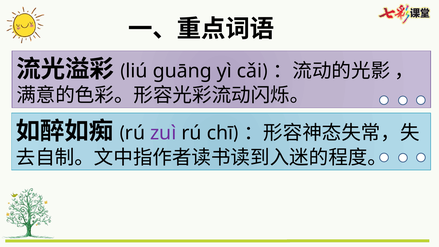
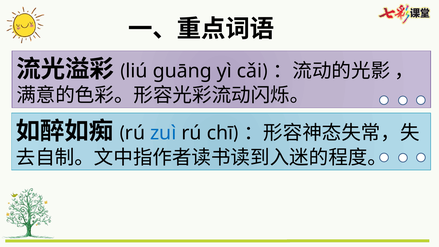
zuì colour: purple -> blue (163, 133)
